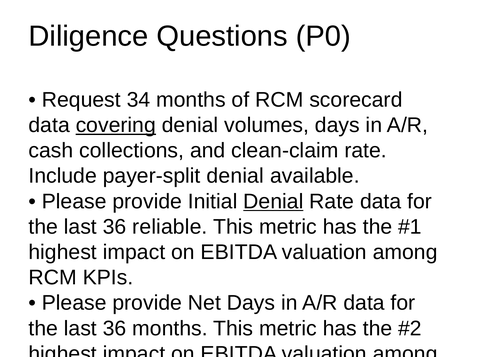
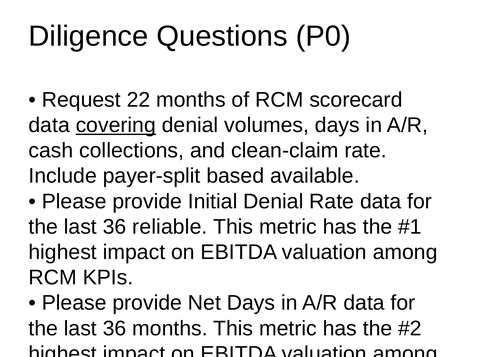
34: 34 -> 22 (138, 100)
payer-split denial: denial -> based (235, 176)
Denial underline: present -> none (273, 202)
